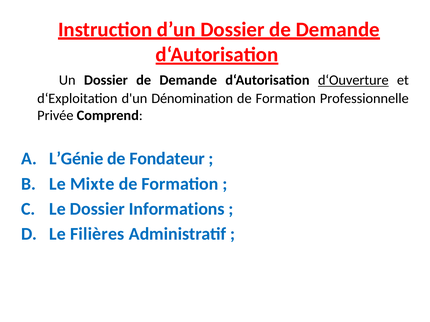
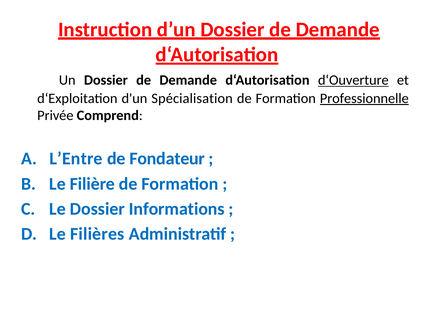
Dénomination: Dénomination -> Spécialisation (192, 99)
Professionnelle underline: none -> present (364, 99)
L’Génie: L’Génie -> L’Entre (76, 159)
Mixte: Mixte -> Filière (92, 184)
